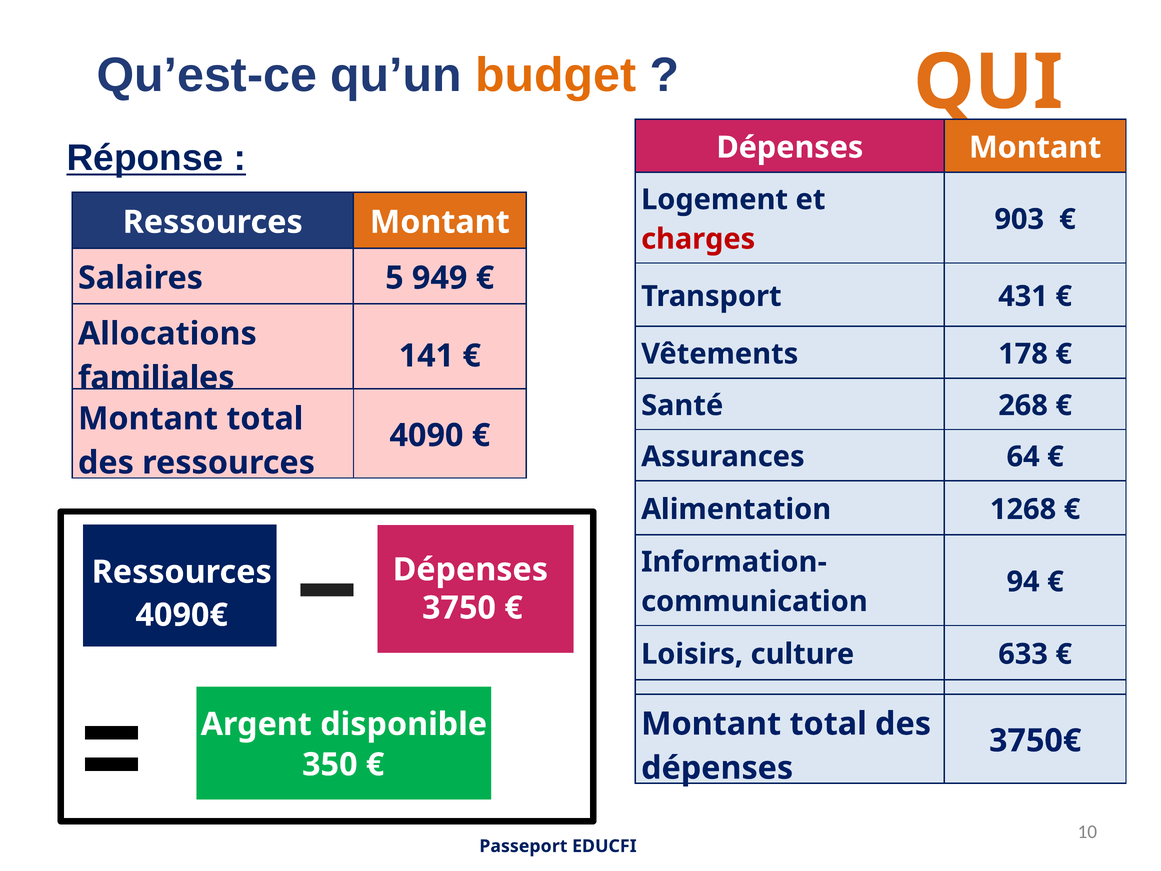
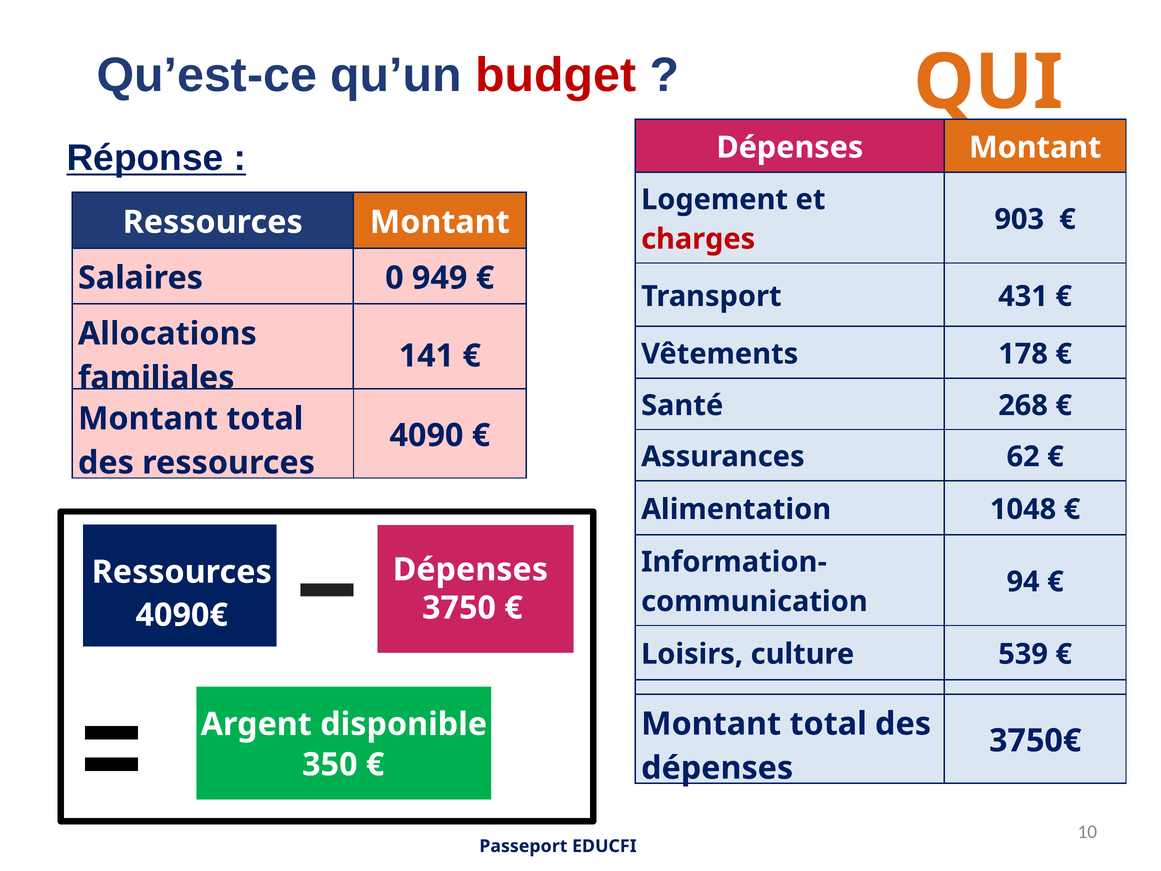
budget colour: orange -> red (556, 75)
5: 5 -> 0 (394, 278)
64: 64 -> 62 (1023, 457)
1268: 1268 -> 1048 (1023, 509)
633: 633 -> 539 (1023, 654)
